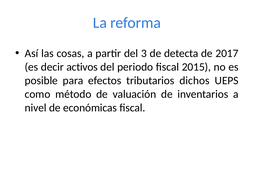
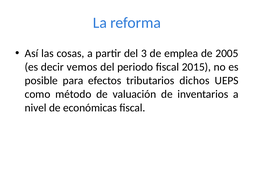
detecta: detecta -> emplea (181, 53)
2017: 2017 -> 2005 (227, 53)
activos: activos -> vemos (82, 67)
